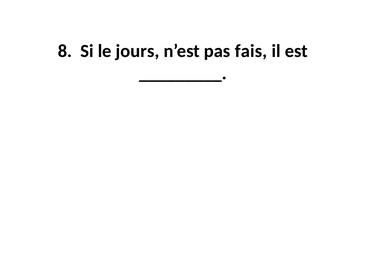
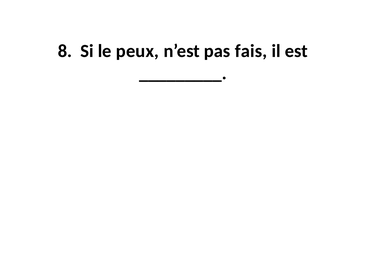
jours: jours -> peux (137, 51)
